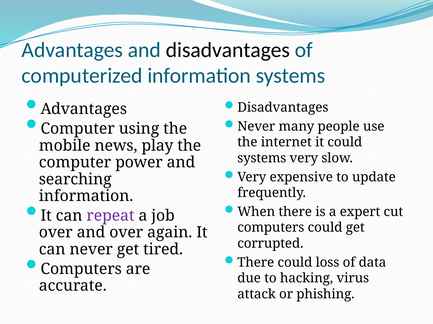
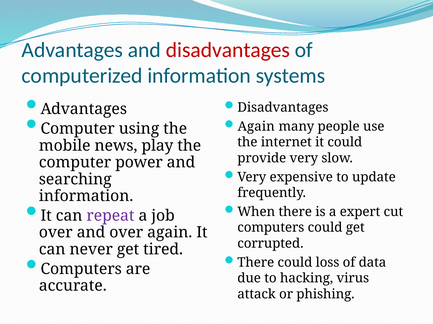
disadvantages colour: black -> red (228, 50)
Never: Never -> Again (256, 127)
systems: systems -> provide (262, 158)
